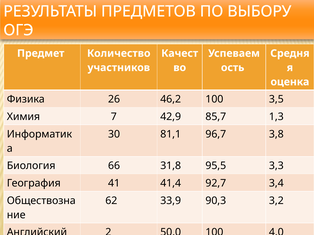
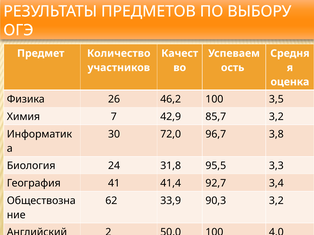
85,7 1,3: 1,3 -> 3,2 (276, 117)
81,1: 81,1 -> 72,0 (171, 134)
66: 66 -> 24 (114, 166)
